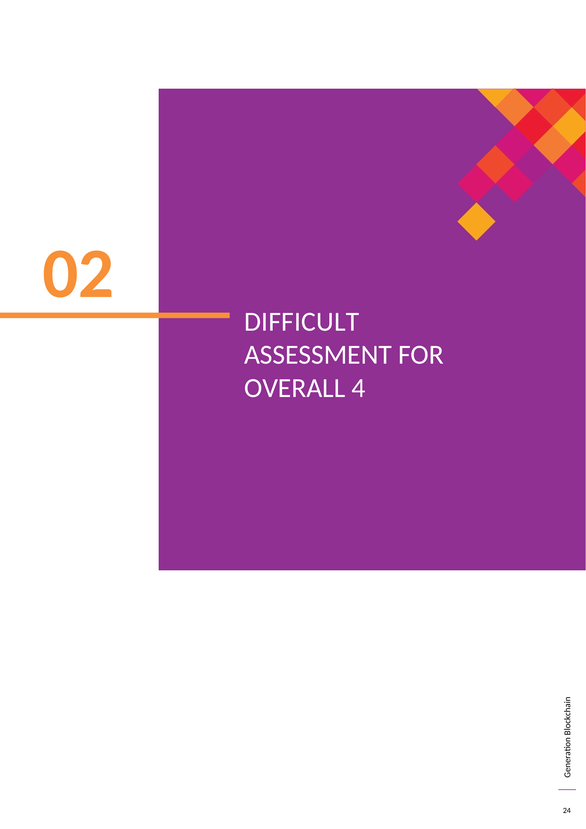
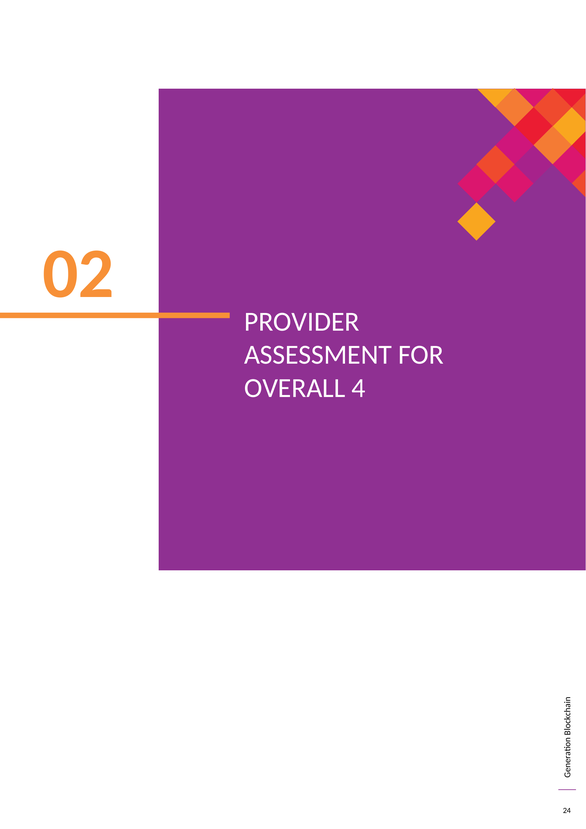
DIFFICULT: DIFFICULT -> PROVIDER (302, 322)
